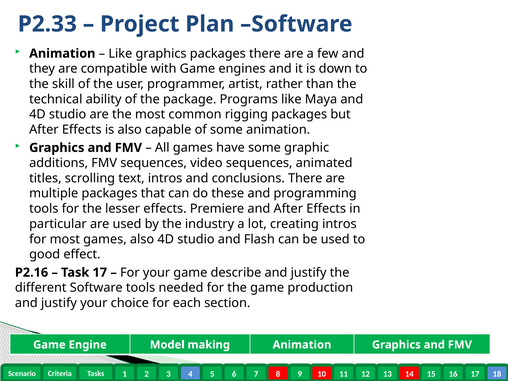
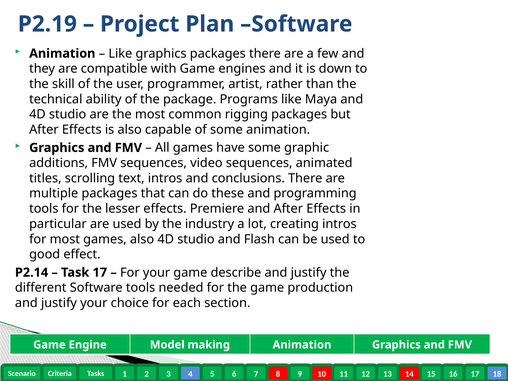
P2.33: P2.33 -> P2.19 (47, 24)
P2.16: P2.16 -> P2.14 (32, 272)
